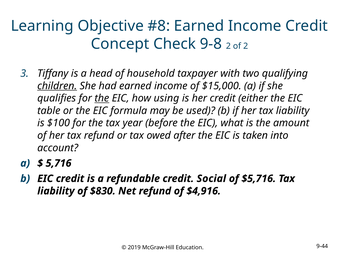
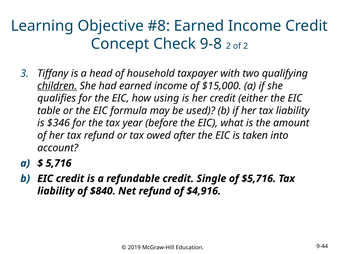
the underline: present -> none (102, 98)
$100: $100 -> $346 (58, 123)
Social: Social -> Single (211, 179)
$830: $830 -> $840 (103, 191)
